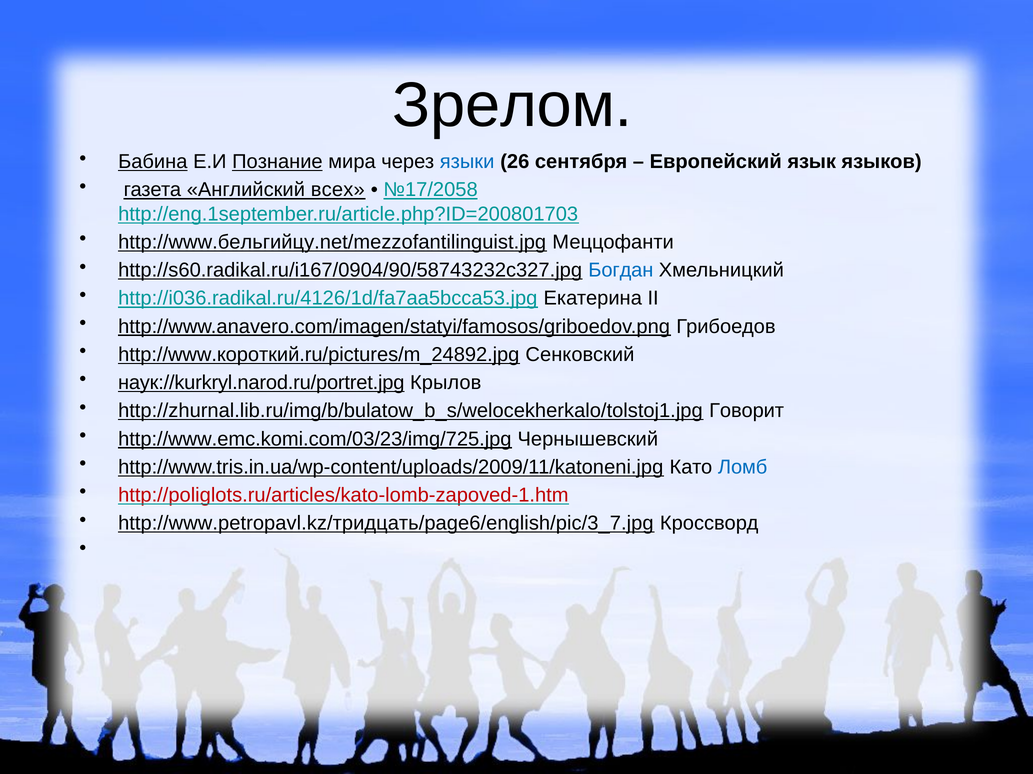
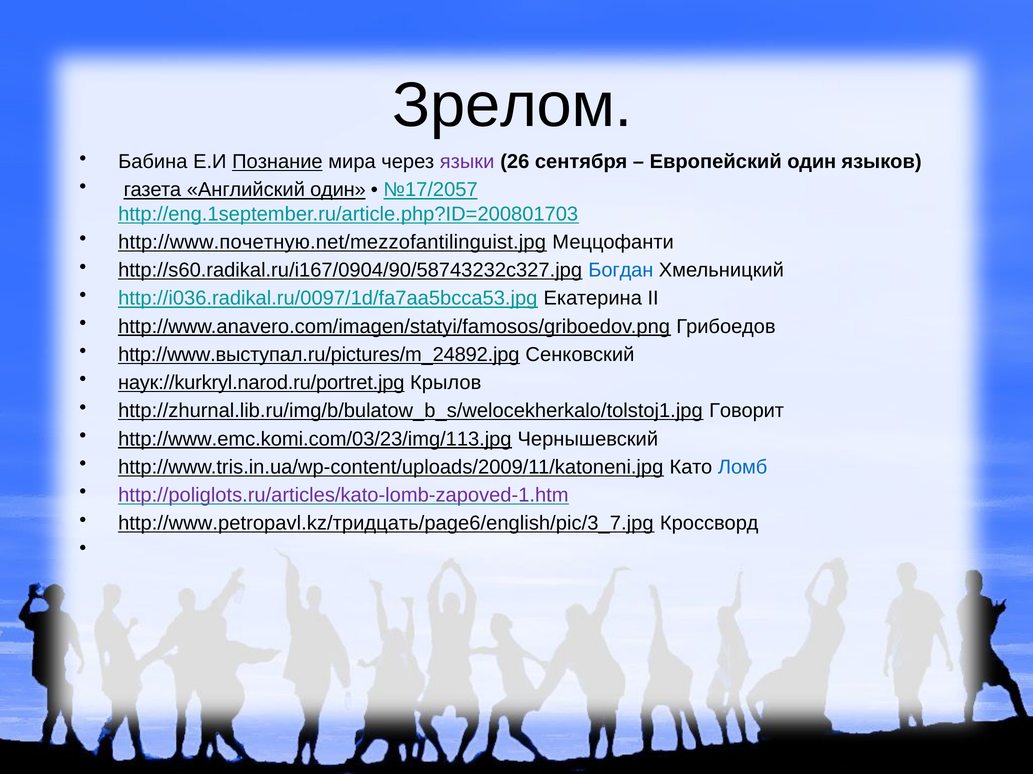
Бабина underline: present -> none (153, 162)
языки colour: blue -> purple (467, 162)
Европейский язык: язык -> один (812, 162)
Английский всех: всех -> один (338, 190)
№17/2058: №17/2058 -> №17/2057 (431, 190)
http://www.бельгийцу.net/mezzofantilinguist.jpg: http://www.бельгийцу.net/mezzofantilinguist.jpg -> http://www.почетную.net/mezzofantilinguist.jpg (332, 242)
http://i036.radikal.ru/4126/1d/fa7aa5bcca53.jpg: http://i036.radikal.ru/4126/1d/fa7aa5bcca53.jpg -> http://i036.radikal.ru/0097/1d/fa7aa5bcca53.jpg (328, 299)
http://www.короткий.ru/pictures/m_24892.jpg: http://www.короткий.ru/pictures/m_24892.jpg -> http://www.выступал.ru/pictures/m_24892.jpg (319, 355)
http://www.emc.komi.com/03/23/img/725.jpg: http://www.emc.komi.com/03/23/img/725.jpg -> http://www.emc.komi.com/03/23/img/113.jpg (315, 439)
http://poliglots.ru/articles/kato-lomb-zapoved-1.htm colour: red -> purple (343, 496)
